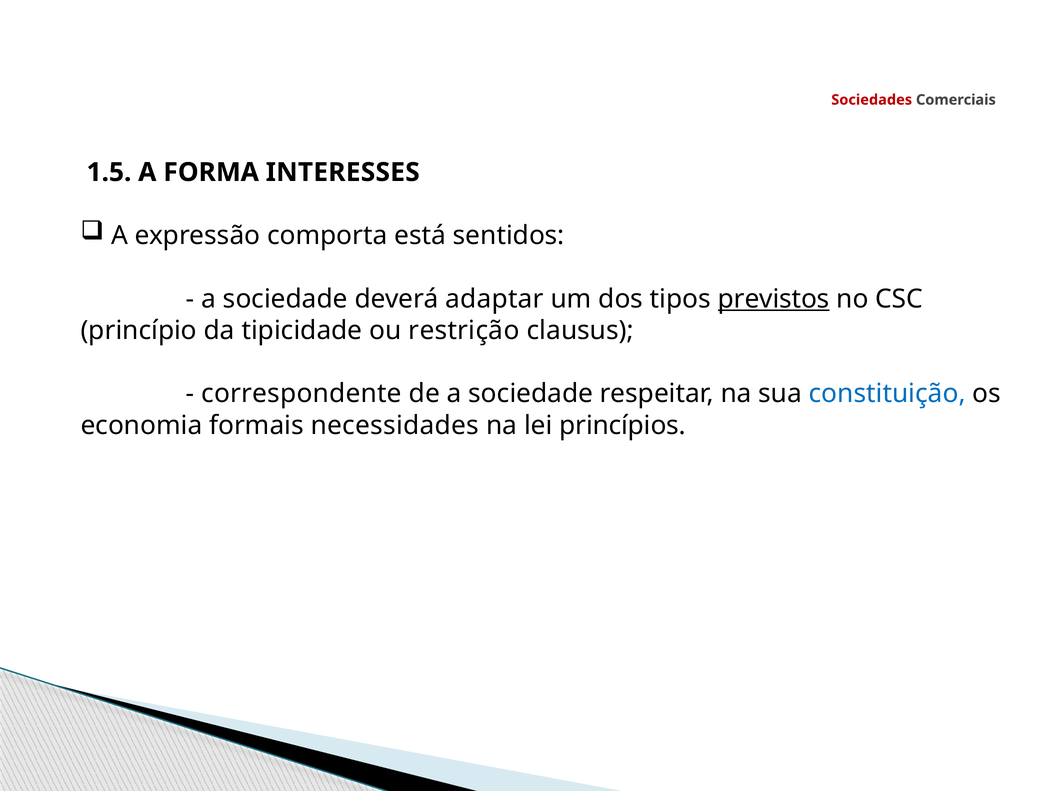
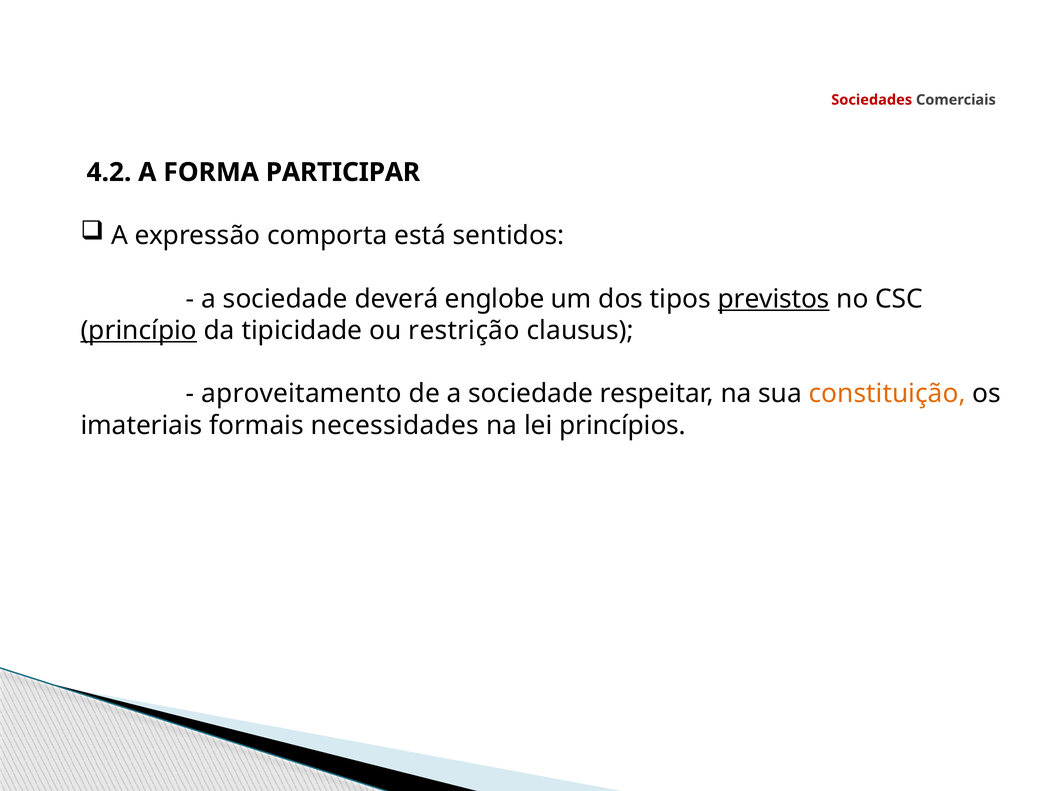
1.5: 1.5 -> 4.2 (109, 172)
INTERESSES: INTERESSES -> PARTICIPAR (343, 172)
adaptar: adaptar -> englobe (495, 299)
princípio underline: none -> present (139, 330)
correspondente: correspondente -> aproveitamento (302, 394)
constituição colour: blue -> orange (887, 394)
economia: economia -> imateriais (142, 425)
